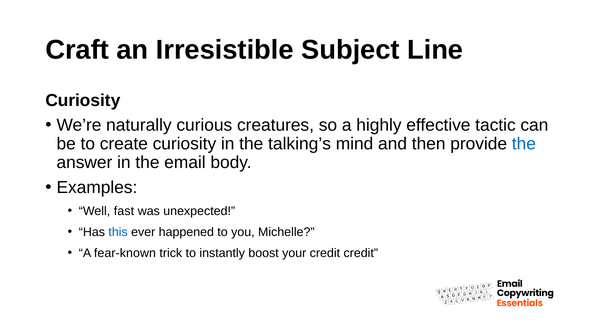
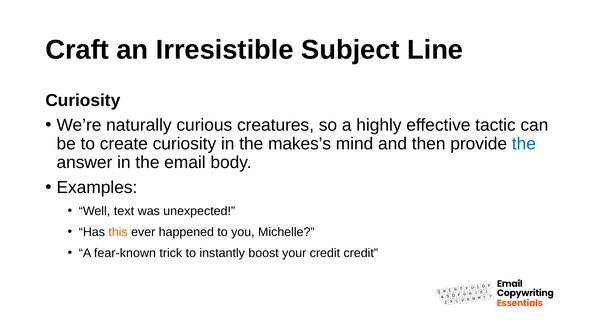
talking’s: talking’s -> makes’s (300, 144)
fast: fast -> text (124, 212)
this colour: blue -> orange (118, 233)
